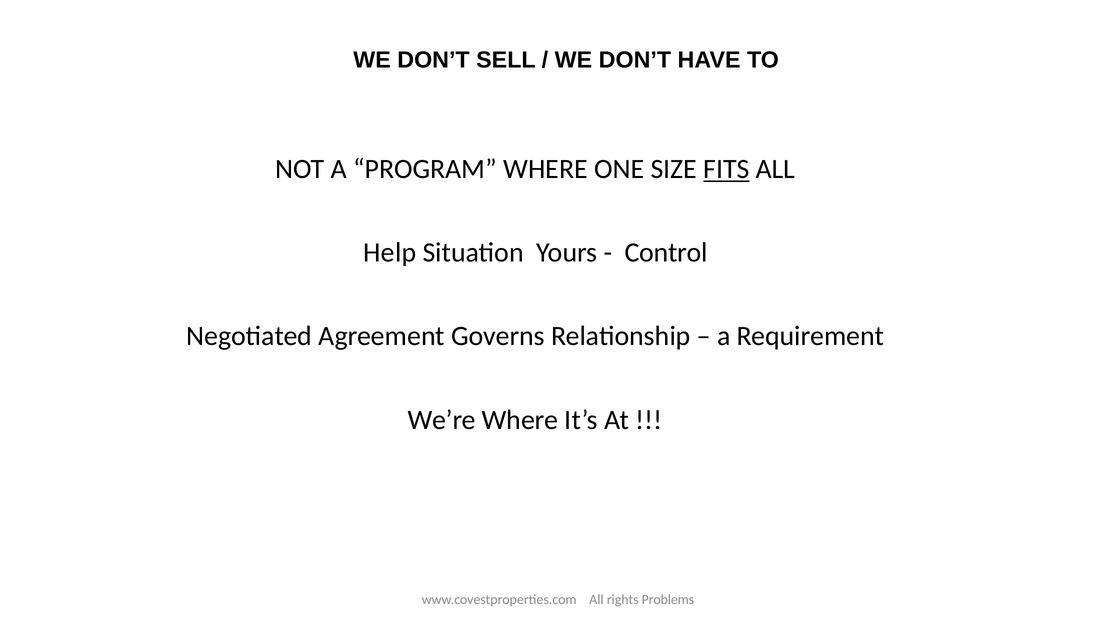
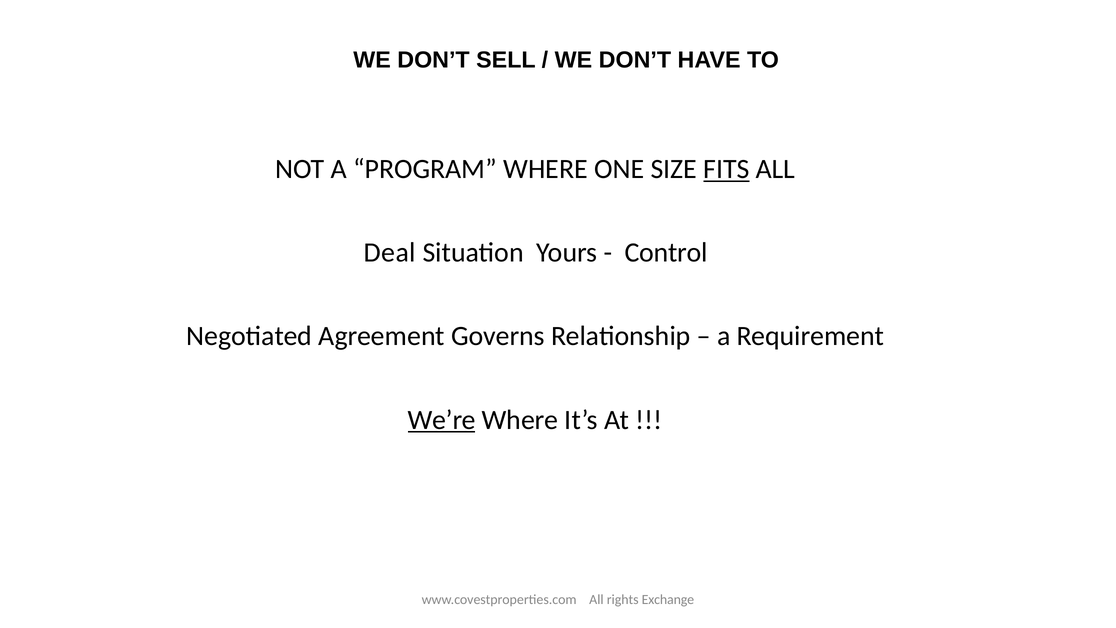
Help: Help -> Deal (390, 253)
We’re underline: none -> present (442, 420)
Problems: Problems -> Exchange (668, 599)
